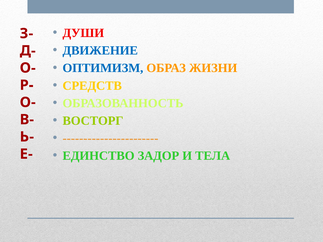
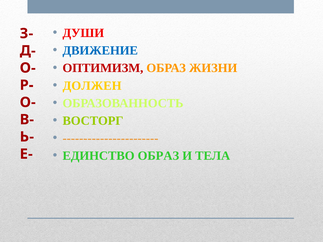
ОПТИМИЗМ colour: blue -> red (103, 68)
СРЕДСТВ: СРЕДСТВ -> ДОЛЖЕН (92, 86)
ЕДИНСТВО ЗАДОР: ЗАДОР -> ОБРАЗ (158, 156)
